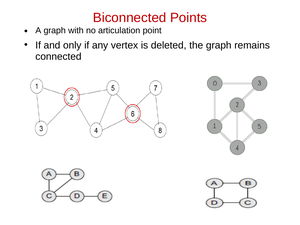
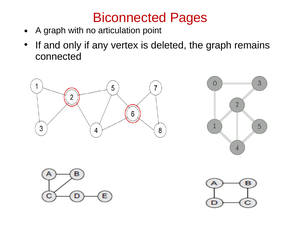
Points: Points -> Pages (189, 18)
